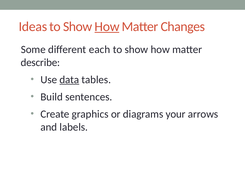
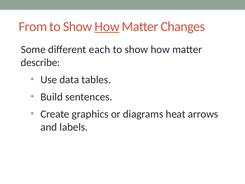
Ideas: Ideas -> From (33, 26)
data underline: present -> none (69, 80)
your: your -> heat (176, 114)
